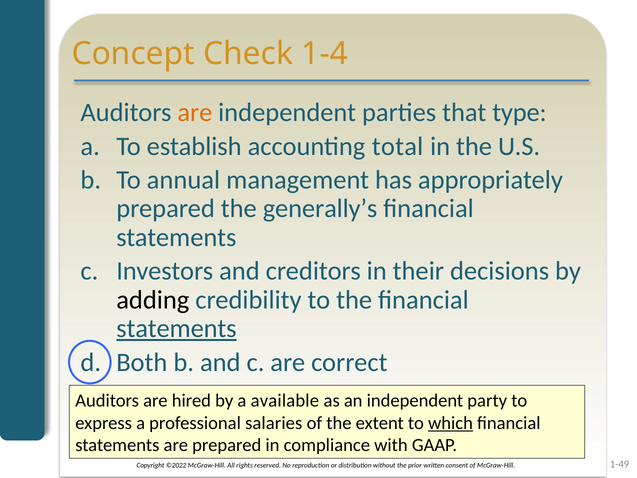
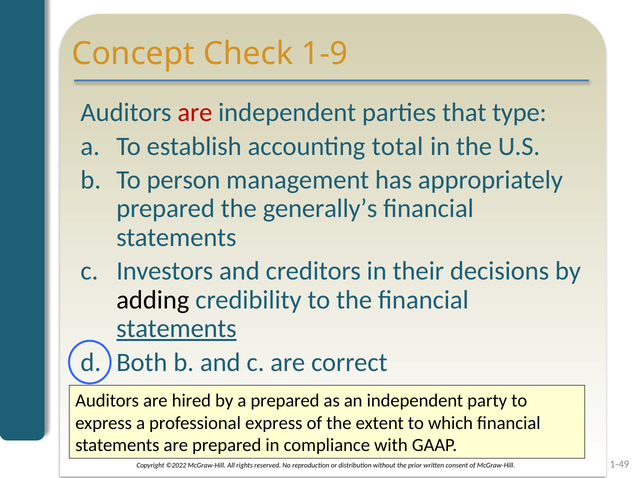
1-4: 1-4 -> 1-9 (325, 54)
are colour: orange -> red (195, 112)
annual: annual -> person (184, 180)
a available: available -> prepared (285, 400)
professional salaries: salaries -> express (274, 423)
which underline: present -> none (450, 423)
